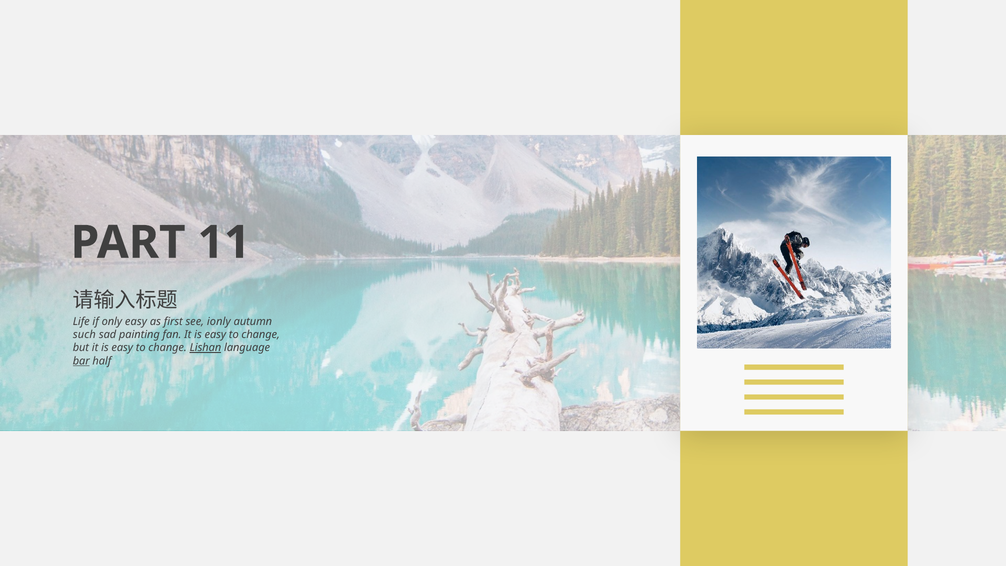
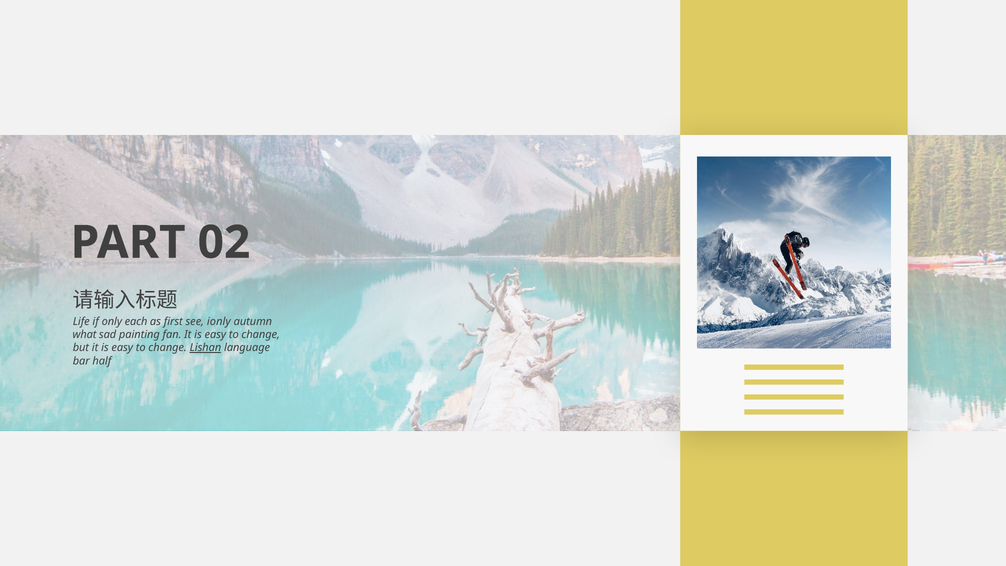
11: 11 -> 02 (224, 243)
only easy: easy -> each (136, 321)
such: such -> what (84, 334)
bar underline: present -> none (81, 361)
